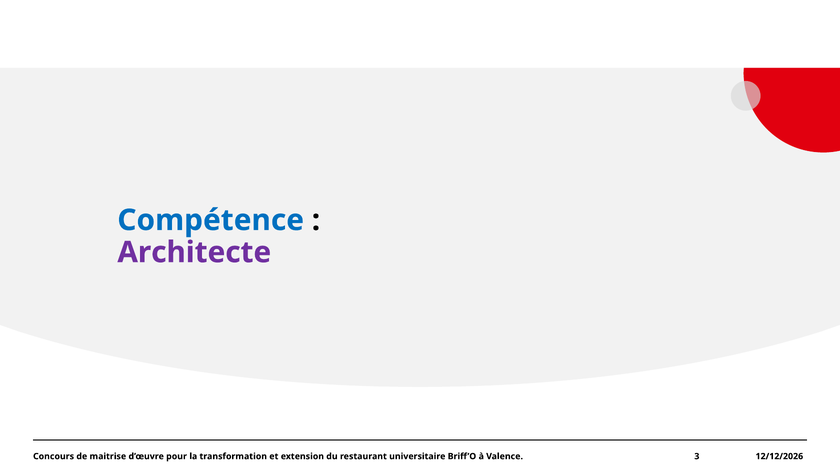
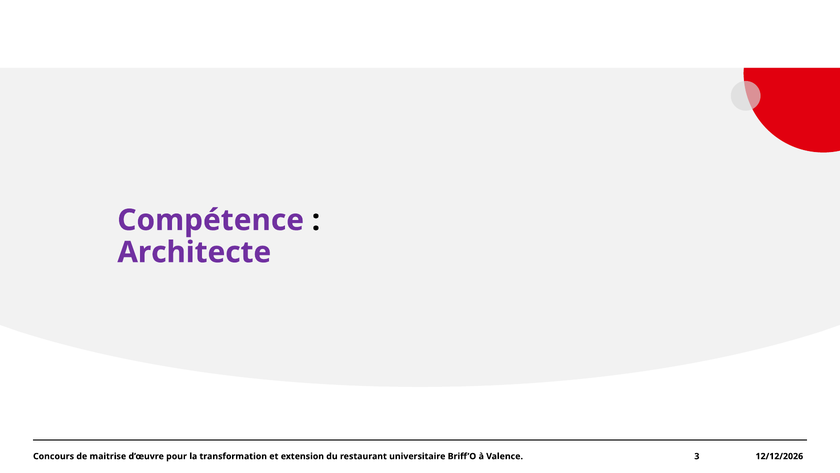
Compétence colour: blue -> purple (211, 220)
